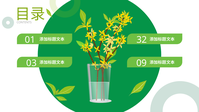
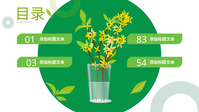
32: 32 -> 83 (142, 40)
09: 09 -> 54 (142, 63)
